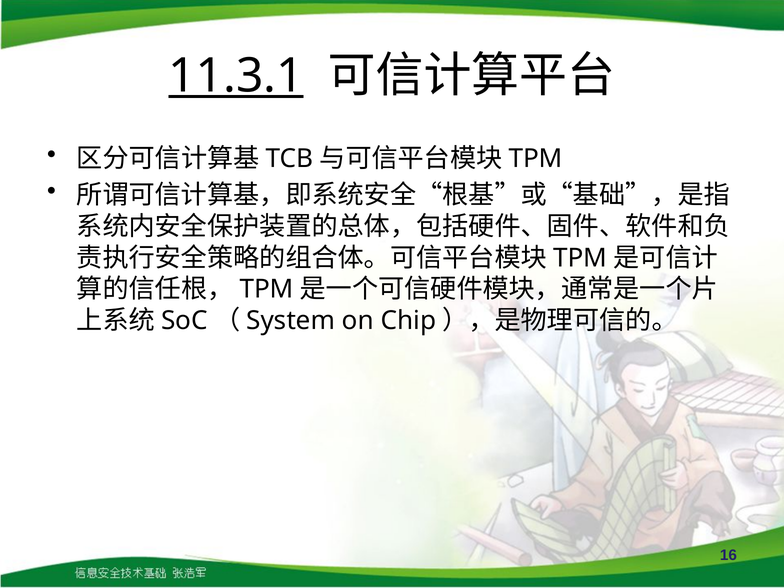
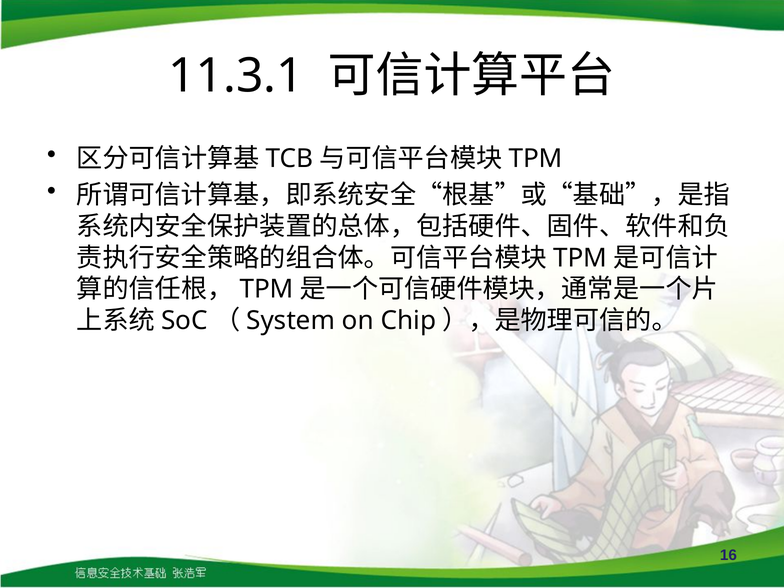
11.3.1 underline: present -> none (236, 76)
